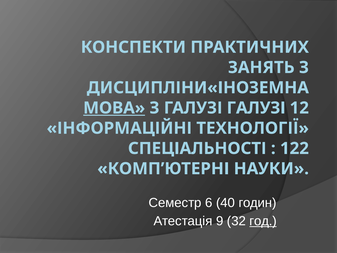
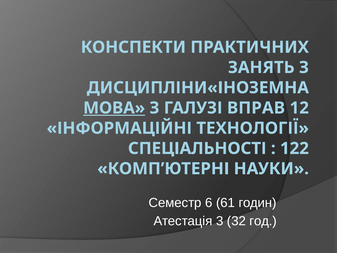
ГАЛУЗІ ГАЛУЗІ: ГАЛУЗІ -> ВПРАВ (256, 108)
40: 40 -> 61 (225, 203)
9: 9 -> 3 (220, 221)
год underline: present -> none (263, 221)
